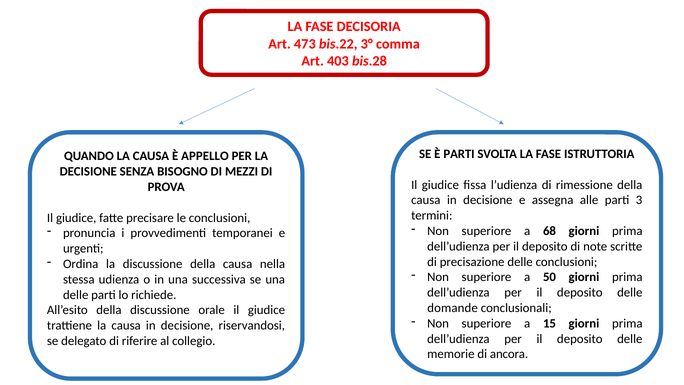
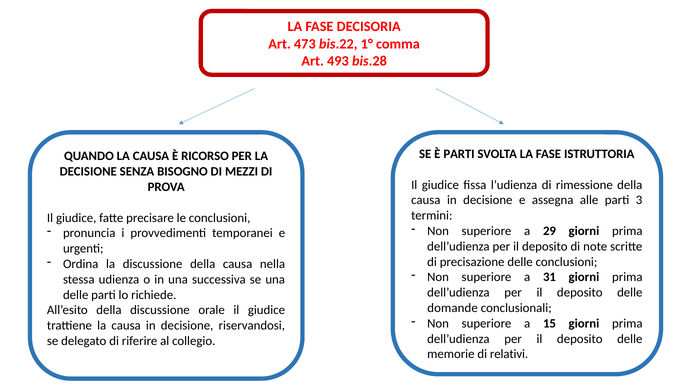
3°: 3° -> 1° (367, 44)
403: 403 -> 493 (338, 61)
APPELLO: APPELLO -> RICORSO (205, 156)
68: 68 -> 29 (549, 231)
50: 50 -> 31 (549, 277)
ancora: ancora -> relativi (509, 354)
